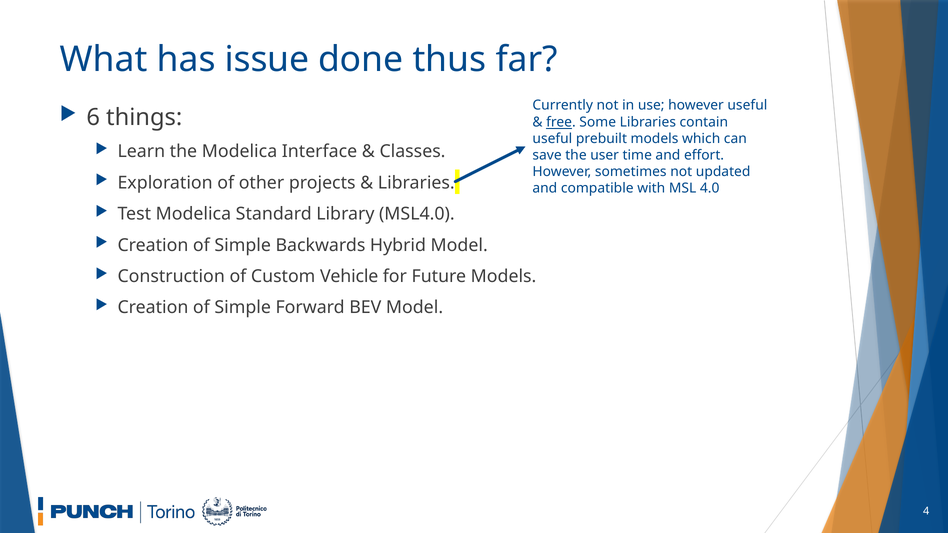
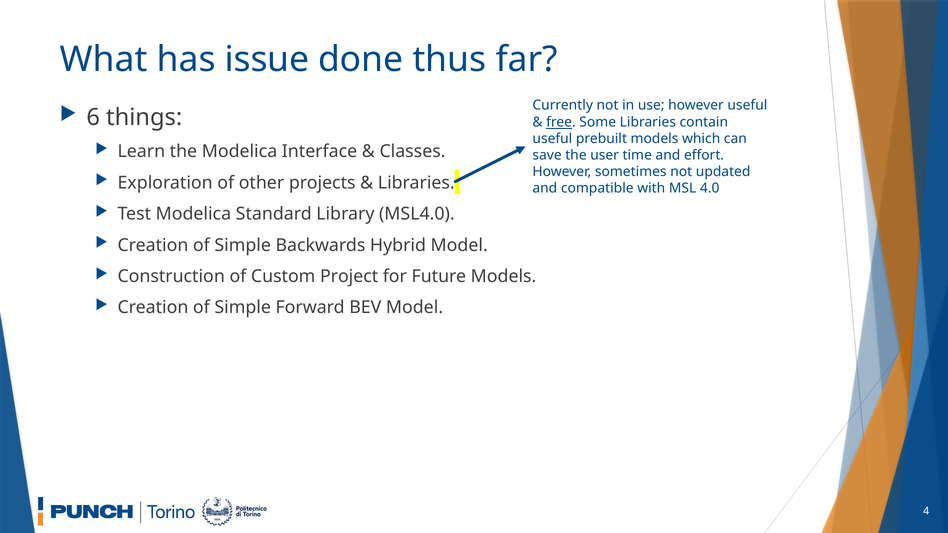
Vehicle: Vehicle -> Project (349, 277)
